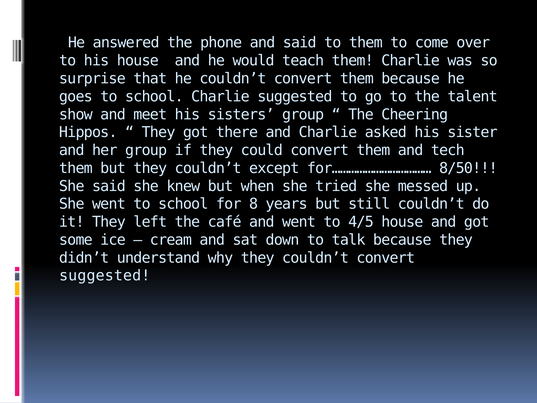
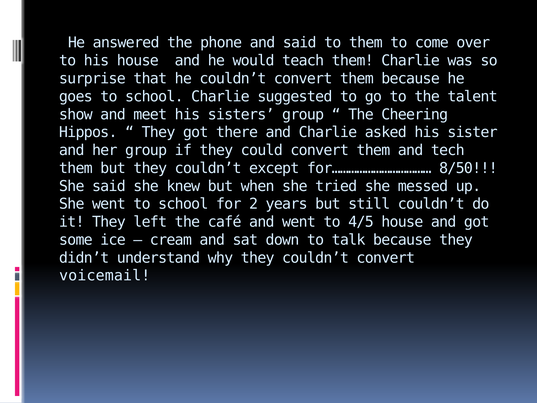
8: 8 -> 2 (254, 204)
suggested: suggested -> voicemail (105, 275)
